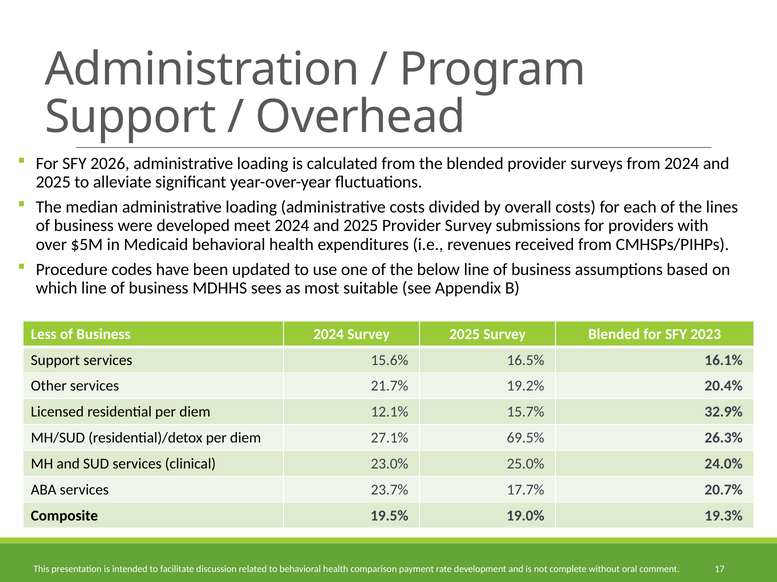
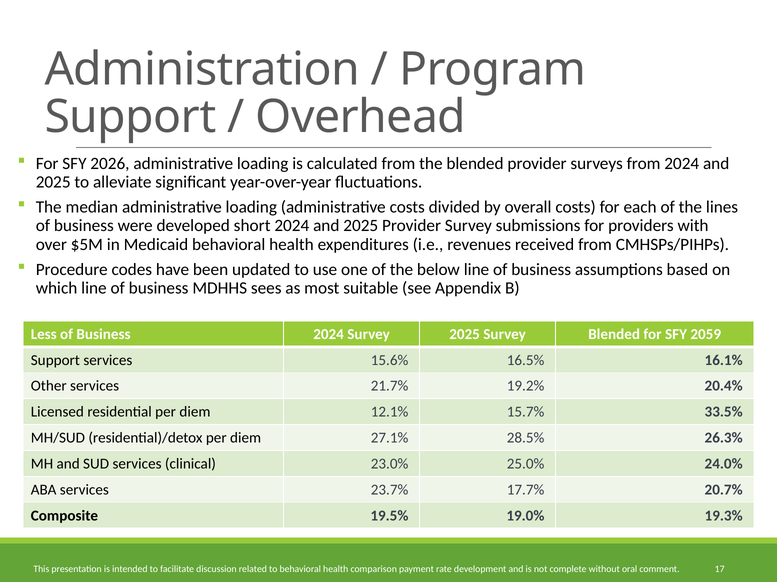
meet: meet -> short (252, 226)
2023: 2023 -> 2059 (706, 335)
32.9%: 32.9% -> 33.5% (724, 412)
69.5%: 69.5% -> 28.5% (526, 438)
